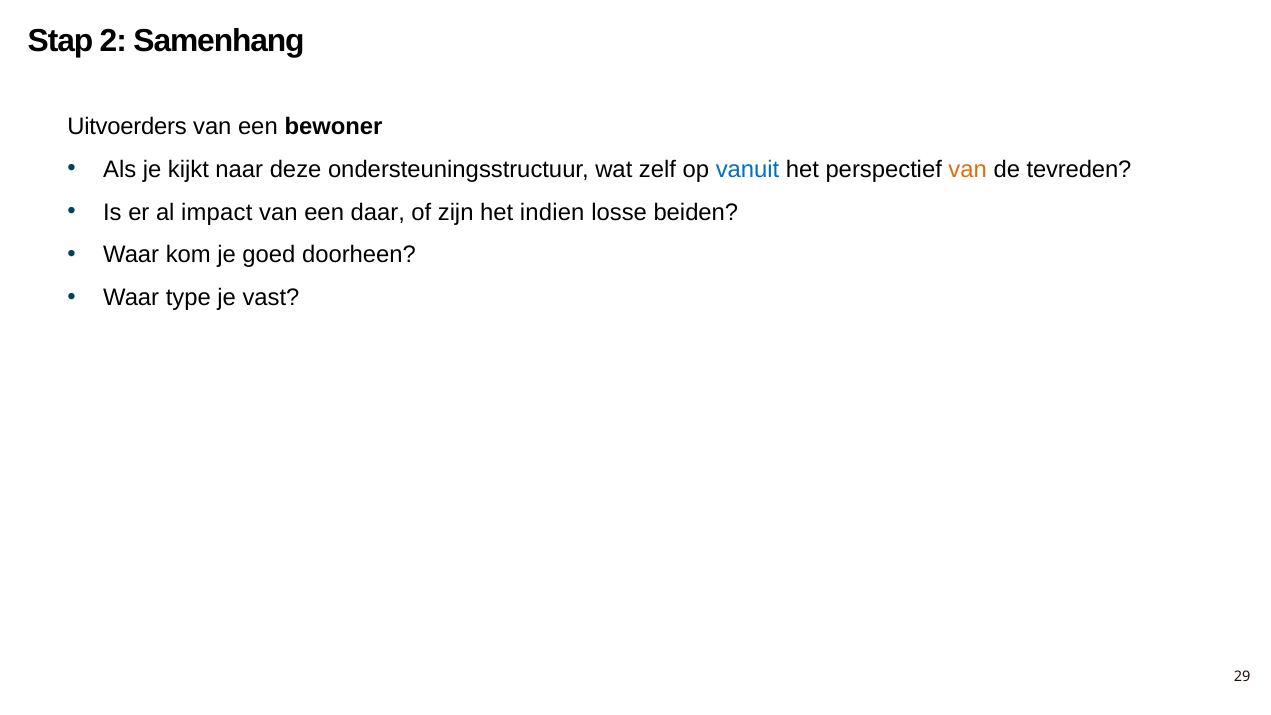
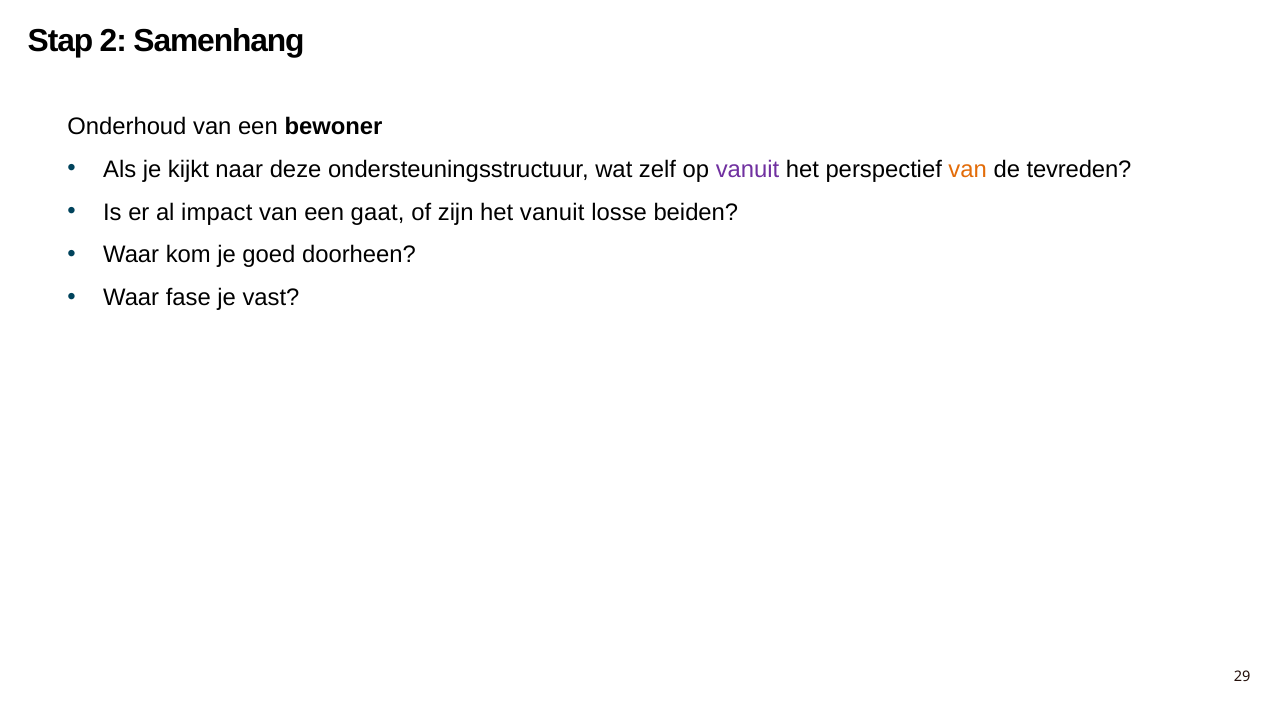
Uitvoerders: Uitvoerders -> Onderhoud (127, 126)
vanuit colour: blue -> purple (747, 169)
daar: daar -> gaat (378, 212)
het indien: indien -> vanuit (552, 212)
type: type -> fase (188, 298)
